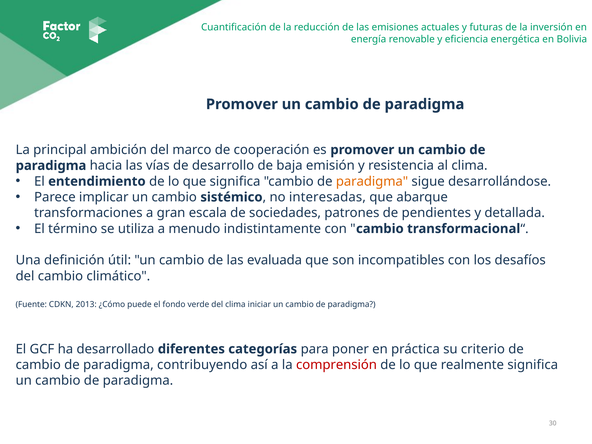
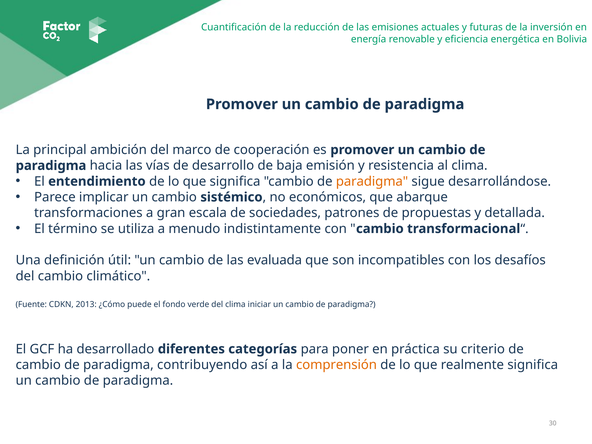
interesadas: interesadas -> económicos (327, 197)
pendientes: pendientes -> propuestas (436, 213)
comprensión colour: red -> orange (336, 365)
